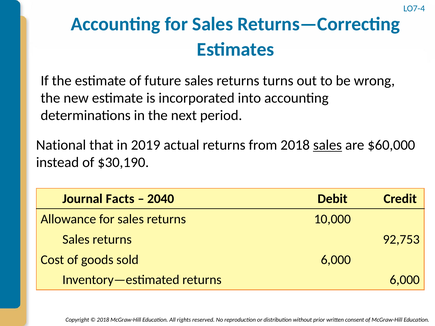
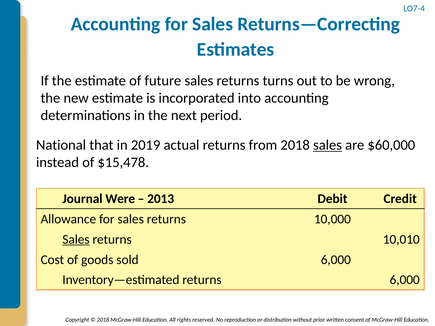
$30,190: $30,190 -> $15,478 (123, 163)
Facts: Facts -> Were (120, 199)
2040: 2040 -> 2013 (161, 199)
Sales underline: none -> present (76, 240)
92,753: 92,753 -> 10,010 (401, 240)
